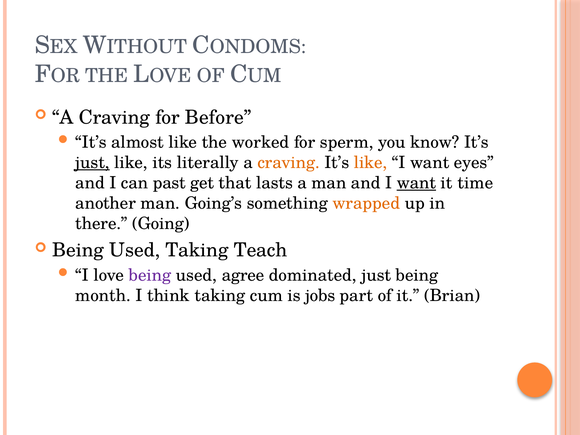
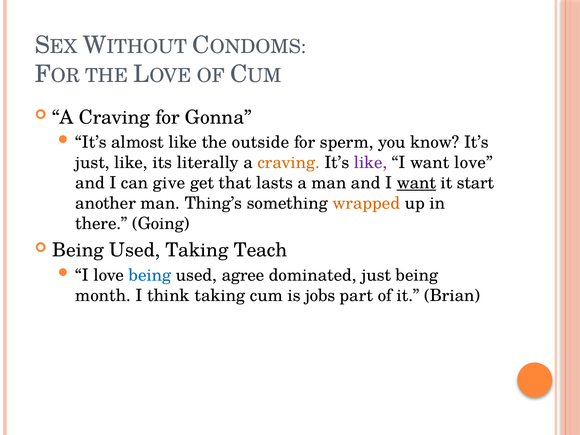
Before: Before -> Gonna (218, 117)
worked: worked -> outside (260, 142)
just underline: present -> none (92, 163)
like colour: orange -> purple (371, 163)
want eyes: eyes -> love (474, 163)
past: past -> give (169, 183)
time: time -> start (476, 183)
Going’s: Going’s -> Thing’s (213, 203)
being colour: purple -> blue (150, 275)
